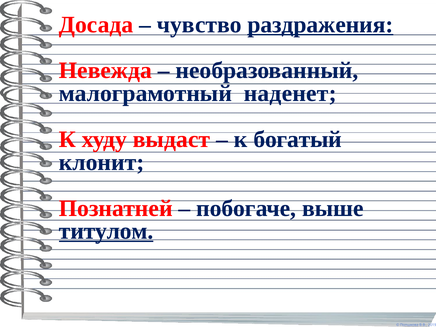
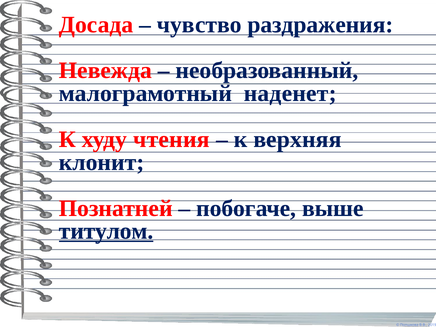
раздражения underline: present -> none (320, 25)
выдаст: выдаст -> чтения (171, 139)
богатый: богатый -> верхняя (297, 139)
